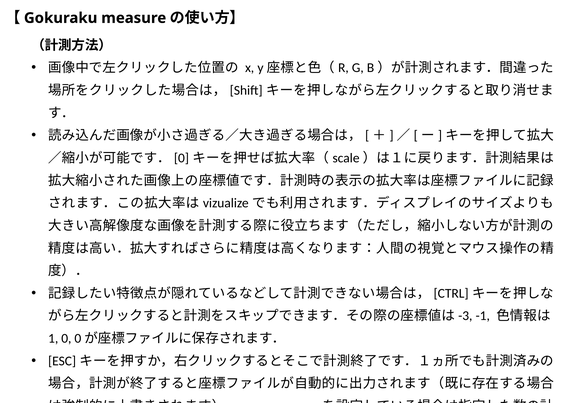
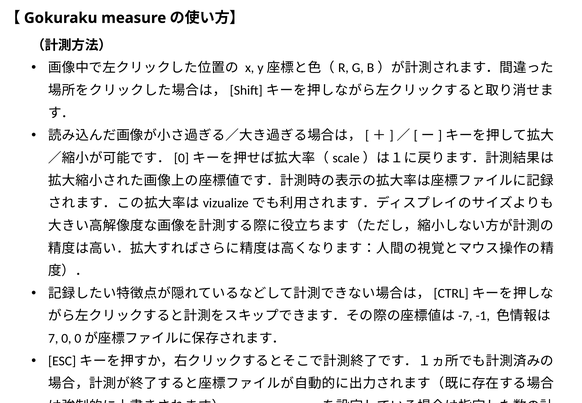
-3: -3 -> -7 (465, 316)
1: 1 -> 7 (53, 338)
